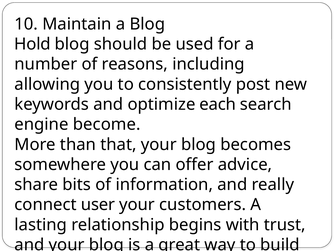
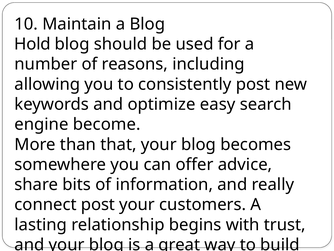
each: each -> easy (218, 104)
connect user: user -> post (98, 204)
